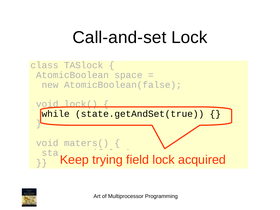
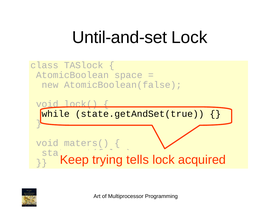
Call-and-set: Call-and-set -> Until-and-set (120, 37)
field: field -> tells (138, 160)
